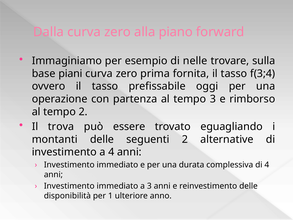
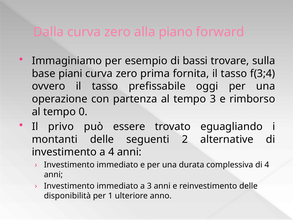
nelle: nelle -> bassi (195, 61)
tempo 2: 2 -> 0 (83, 112)
trova: trova -> privo (61, 126)
